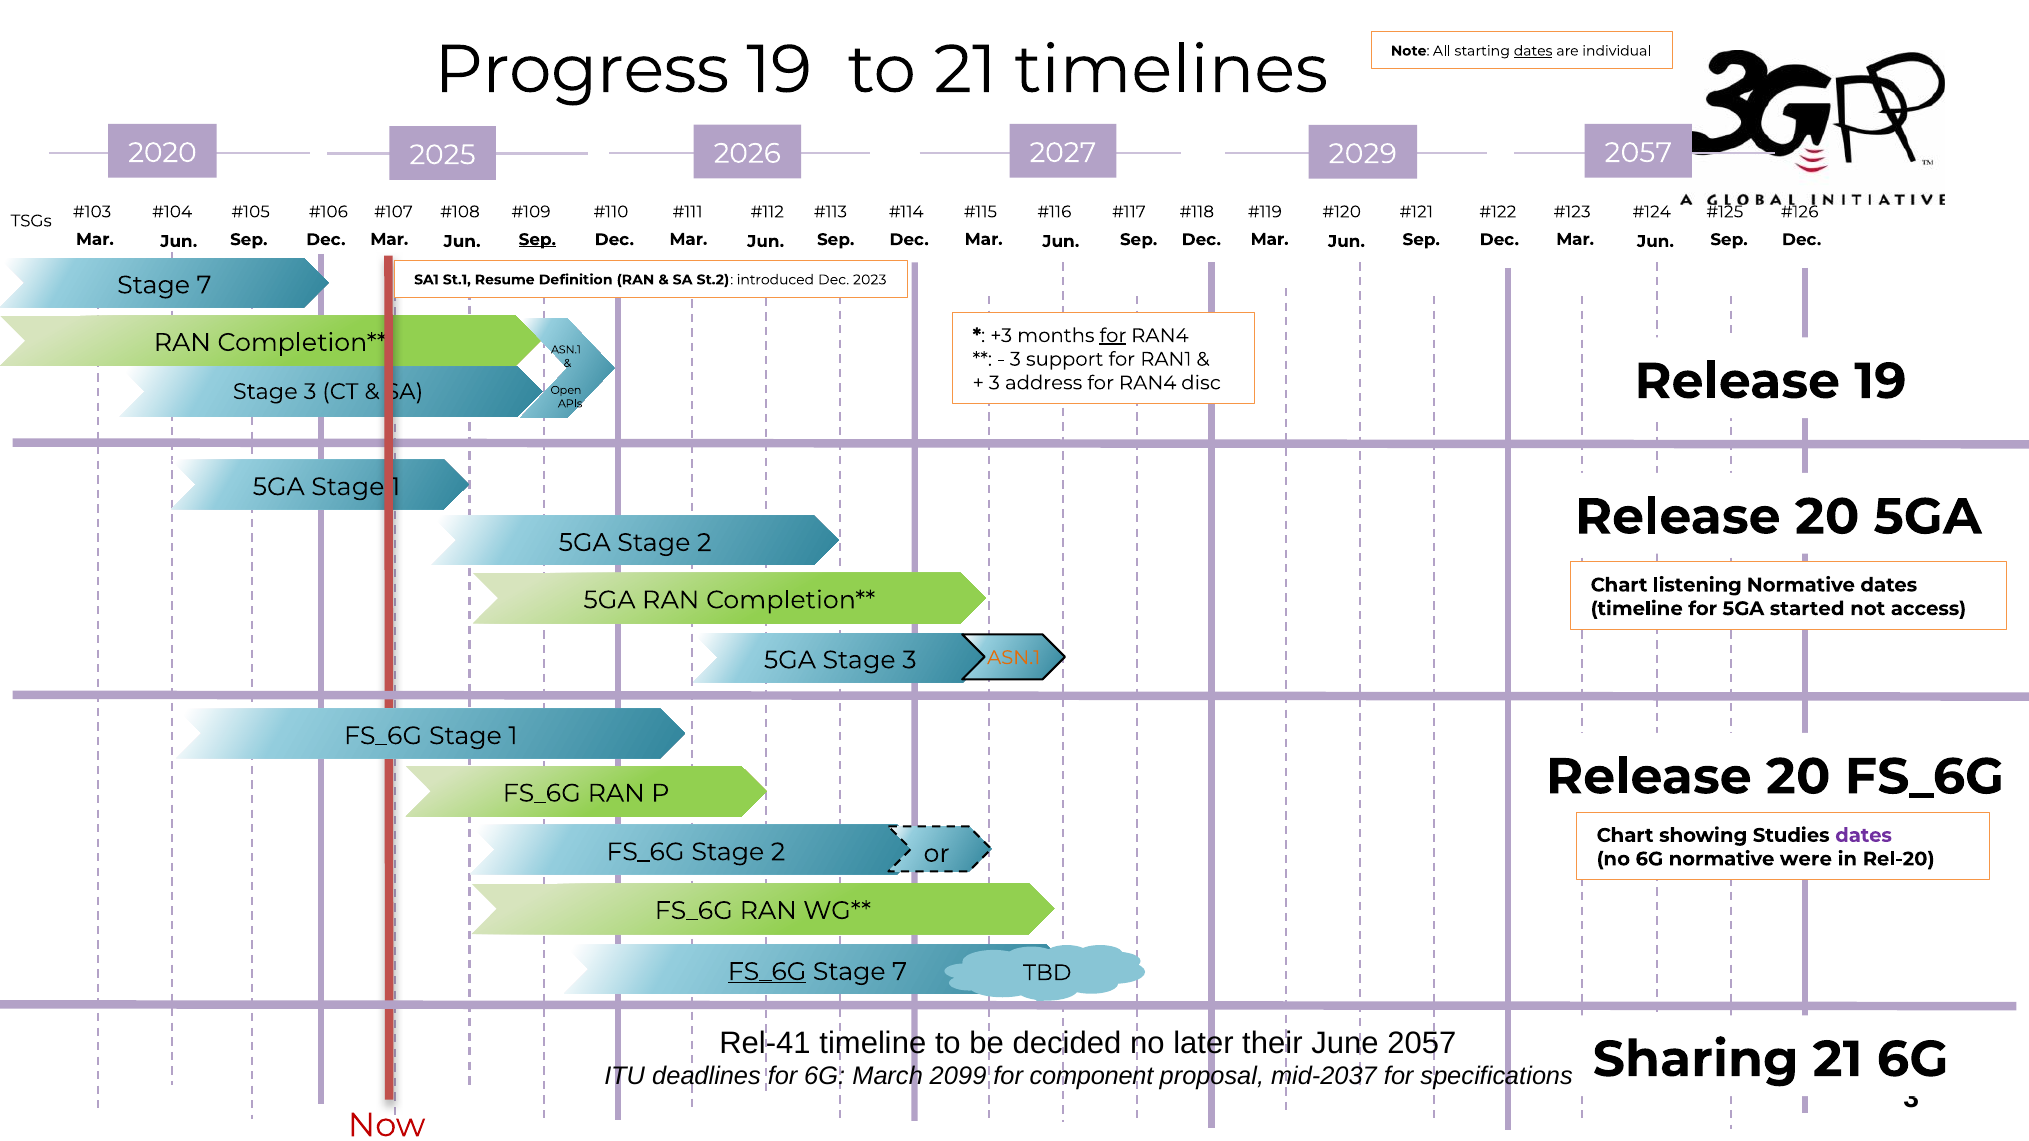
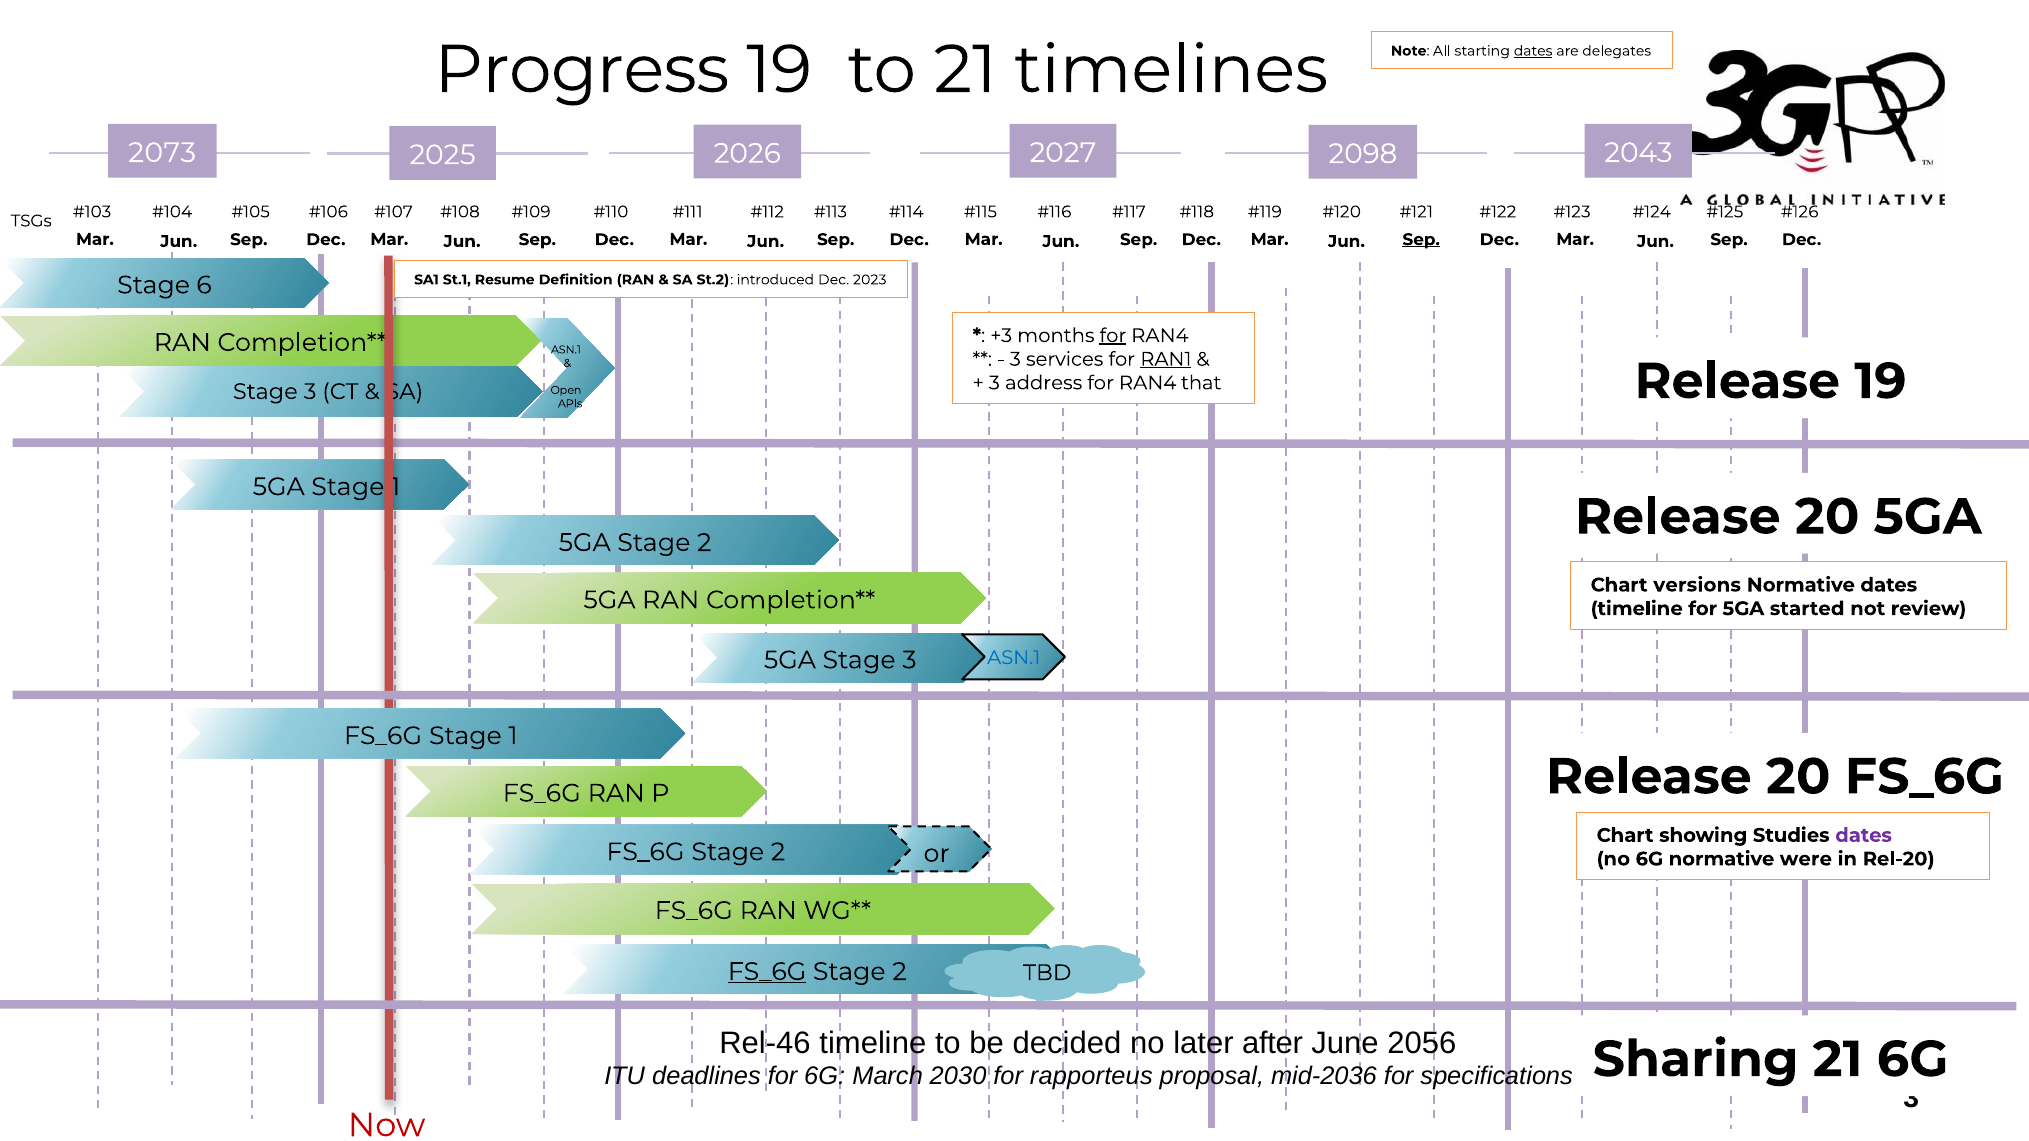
individual: individual -> delegates (1617, 51)
2020: 2020 -> 2073 (162, 153)
2027 2057: 2057 -> 2043 (1638, 153)
2029: 2029 -> 2098 (1363, 154)
Sep underline: present -> none (537, 240)
Sep underline: none -> present (1421, 240)
7: 7 -> 6 (204, 285)
support: support -> services (1065, 359)
RAN1 underline: none -> present (1166, 359)
disc: disc -> that (1201, 383)
listening: listening -> versions (1697, 585)
access: access -> review (1929, 609)
ASN.1 colour: orange -> blue (1014, 658)
7: 7 -> 2 (899, 972)
Rel-41: Rel-41 -> Rel-46 (765, 1043)
their: their -> after (1273, 1043)
June 2057: 2057 -> 2056 (1422, 1043)
2099: 2099 -> 2030 (958, 1077)
component: component -> rapporteus (1091, 1077)
mid-2037: mid-2037 -> mid-2036 (1324, 1077)
